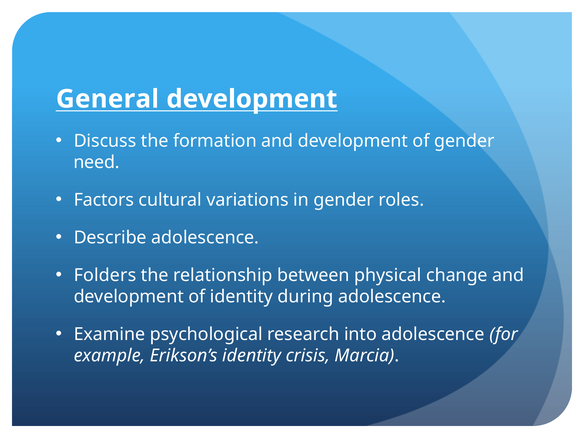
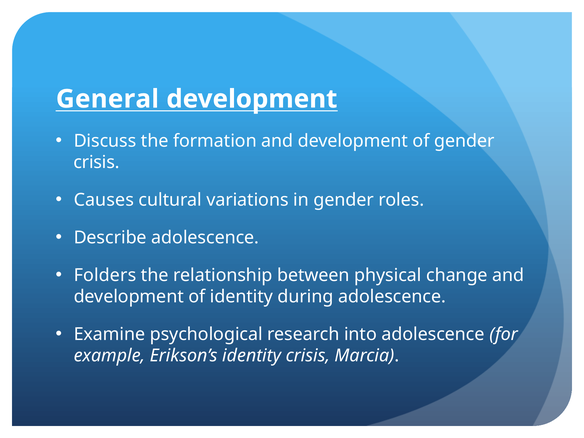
need: need -> crisis (97, 162)
Factors: Factors -> Causes (104, 200)
